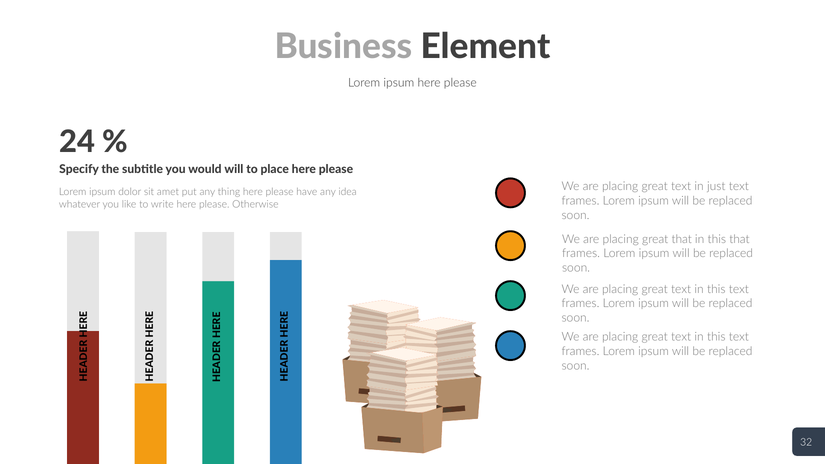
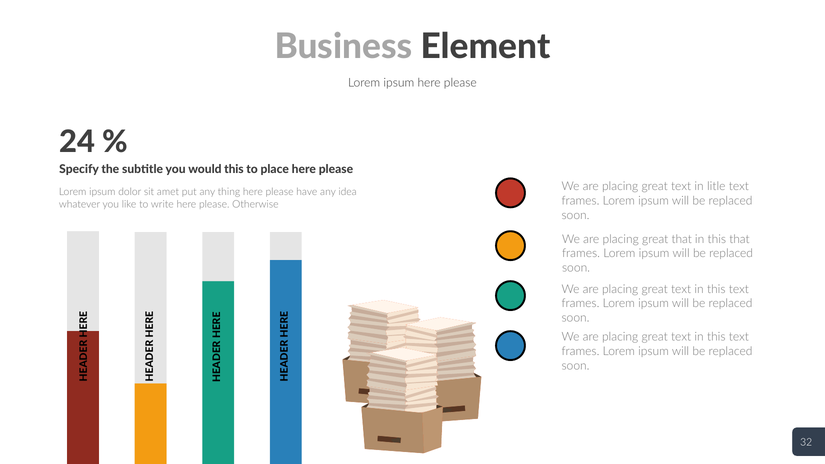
would will: will -> this (234, 169)
just: just -> litle (716, 186)
